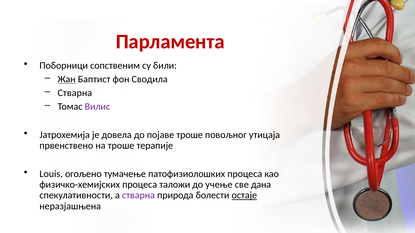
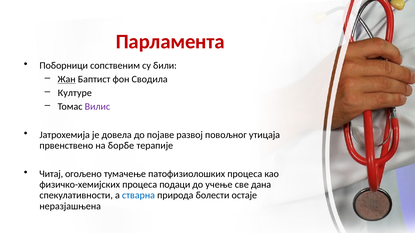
Стварна: Стварна -> Културе (75, 93)
појаве троше: троше -> развој (190, 135)
на троше: троше -> борбе (121, 146)
Louis: Louis -> Читај (51, 174)
таложи: таложи -> подаци (175, 185)
стварна colour: purple -> blue (138, 196)
остаје underline: present -> none (244, 196)
